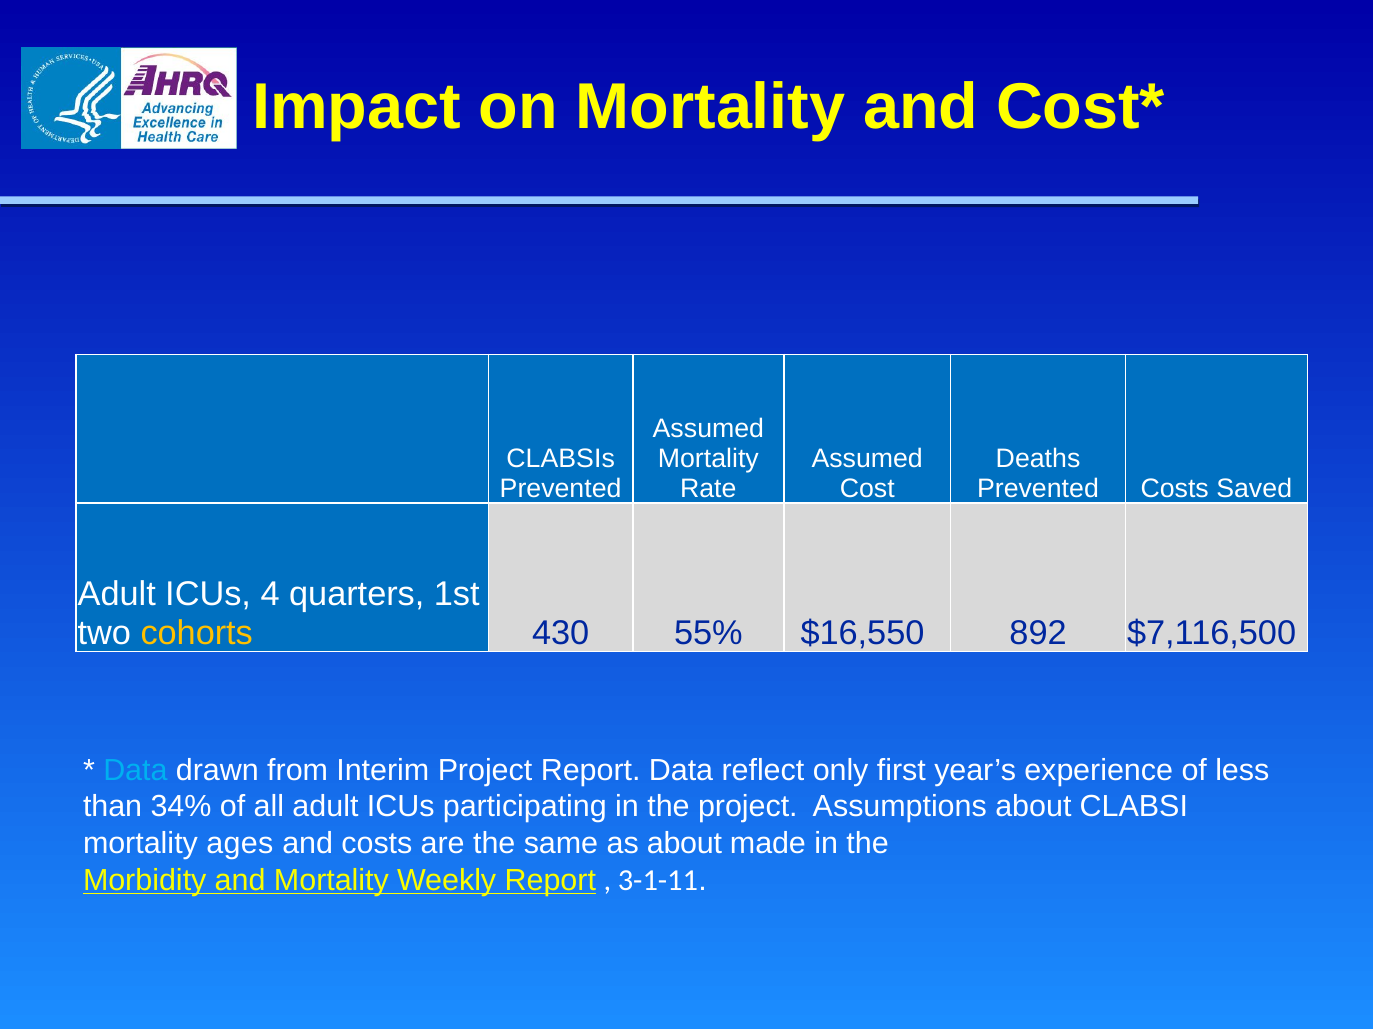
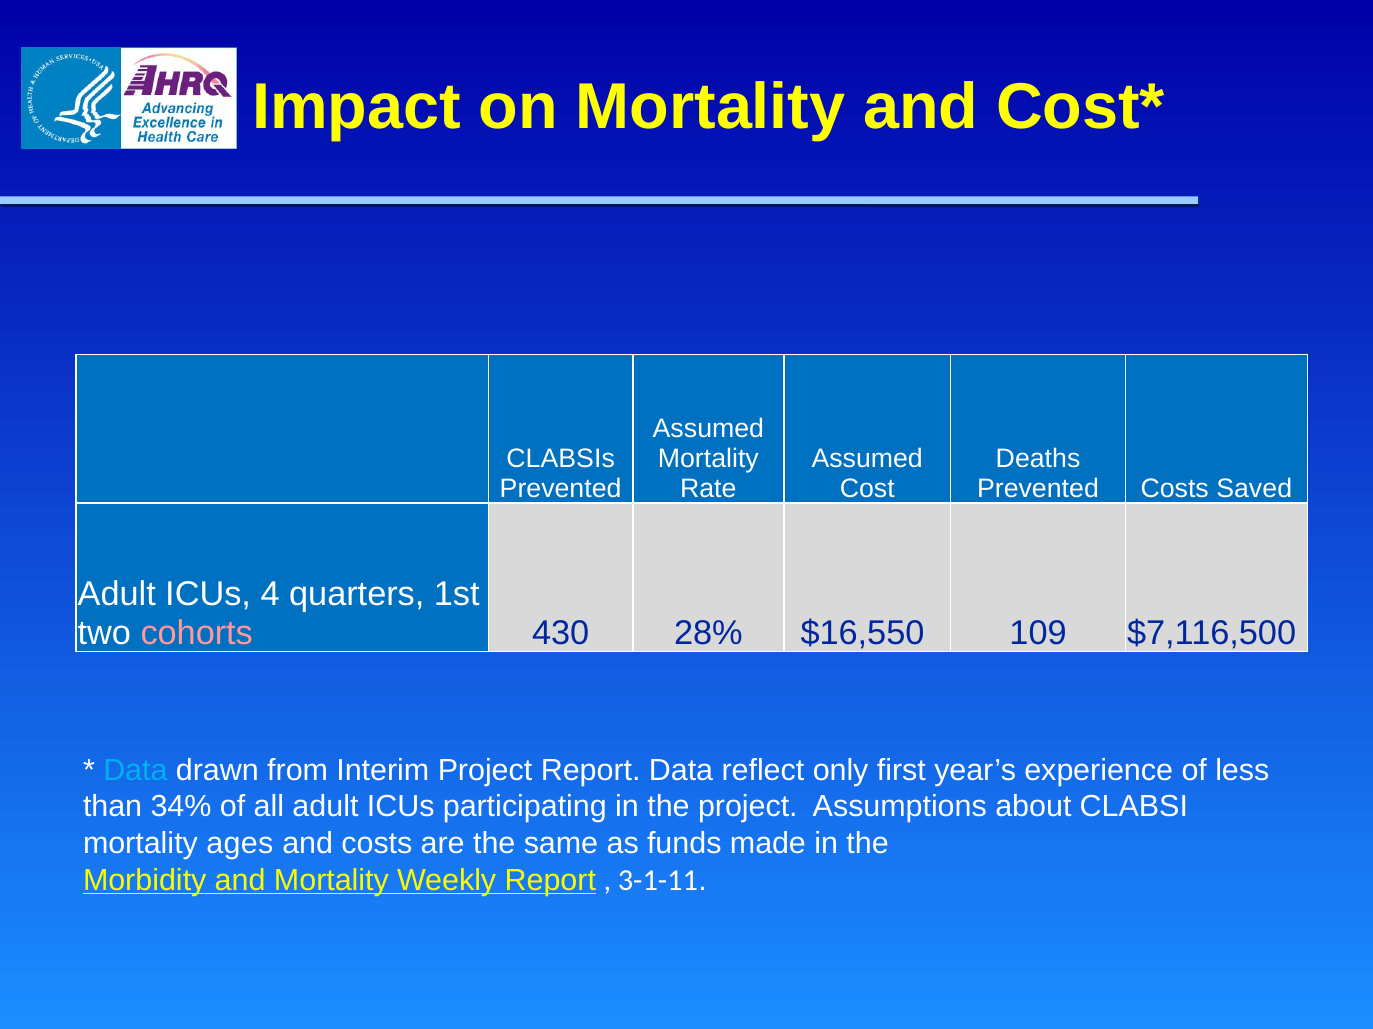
cohorts colour: yellow -> pink (197, 633)
55%: 55% -> 28% (708, 633)
892: 892 -> 109 (1038, 633)
as about: about -> funds (684, 844)
